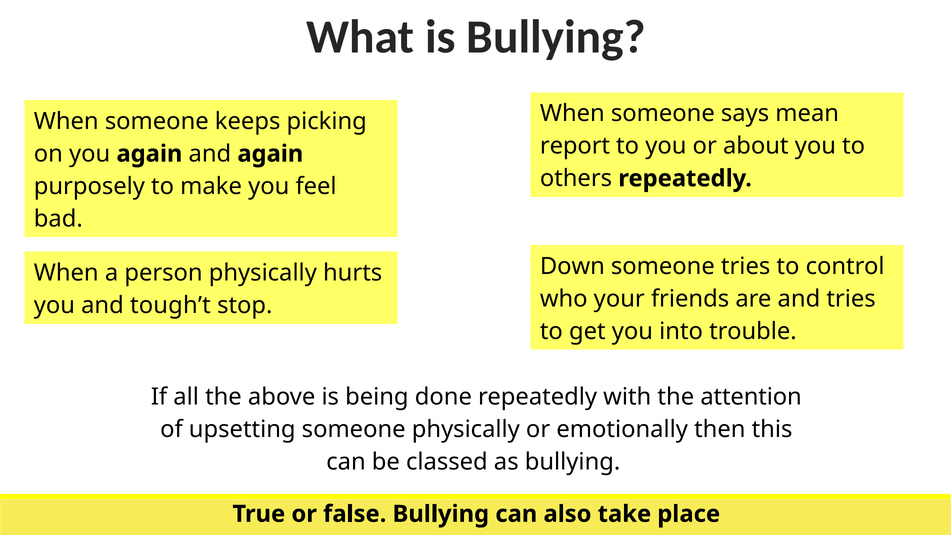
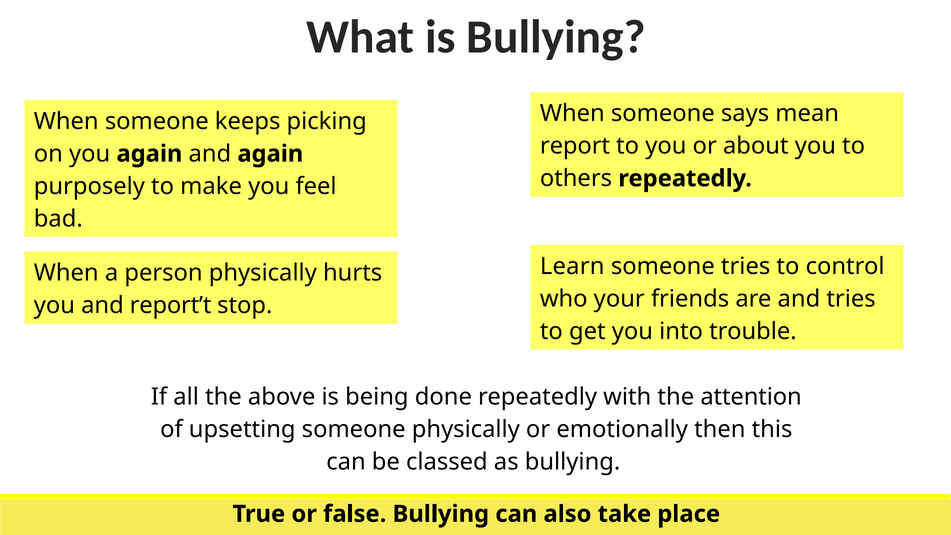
Down: Down -> Learn (572, 266)
tough’t: tough’t -> report’t (171, 305)
